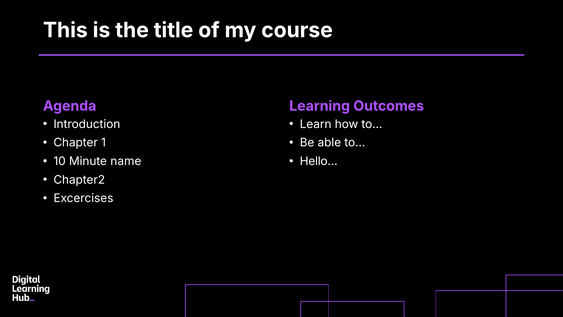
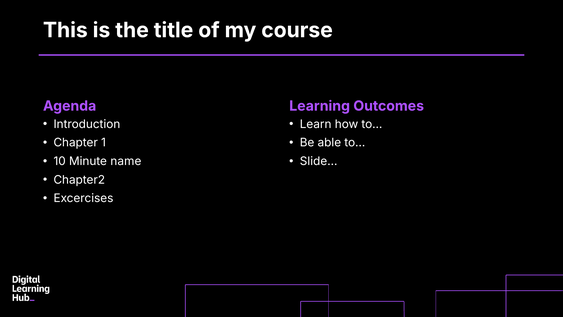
Hello…: Hello… -> Slide… (319, 161)
